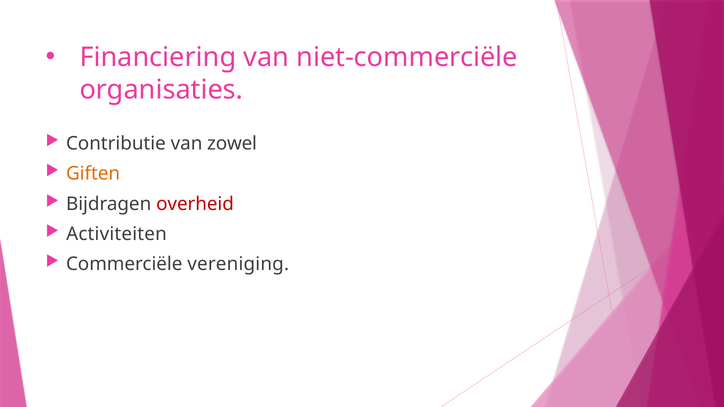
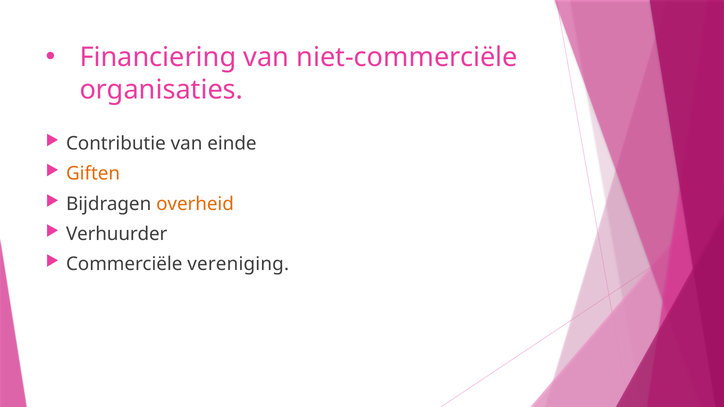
zowel: zowel -> einde (232, 144)
overheid colour: red -> orange (195, 204)
Activiteiten: Activiteiten -> Verhuurder (117, 234)
